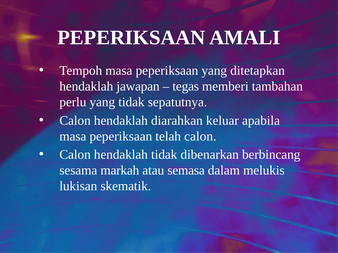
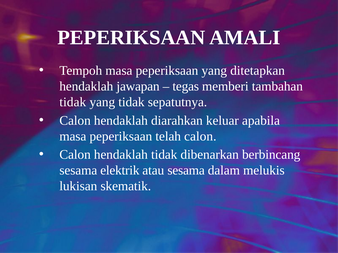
perlu: perlu -> tidak (73, 102)
markah: markah -> elektrik (120, 171)
atau semasa: semasa -> sesama (186, 171)
